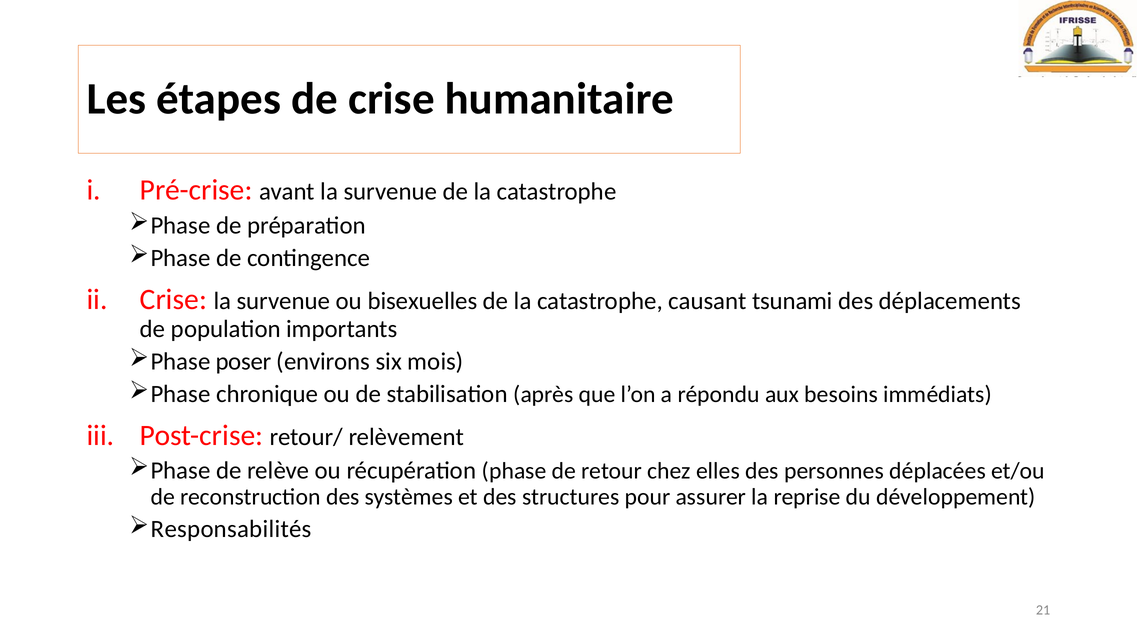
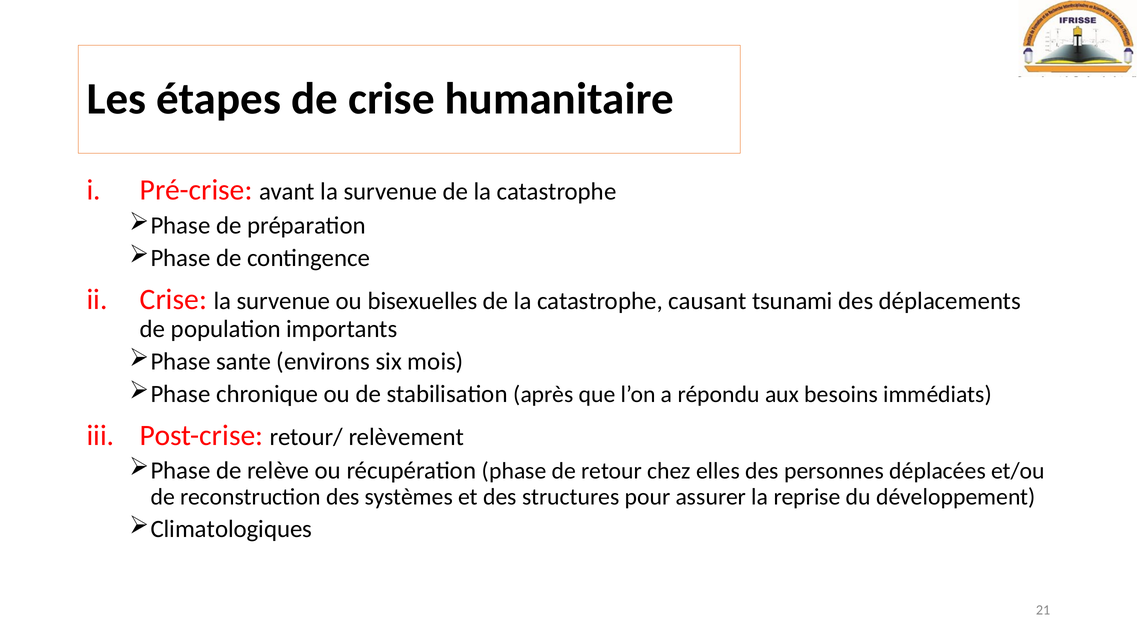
poser: poser -> sante (244, 362)
Responsabilités: Responsabilités -> Climatologiques (231, 530)
